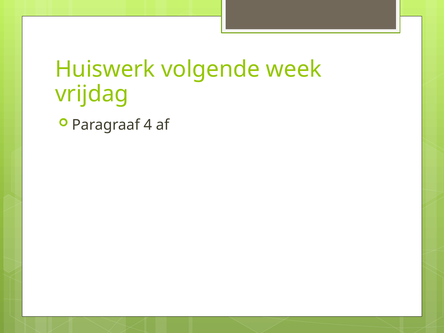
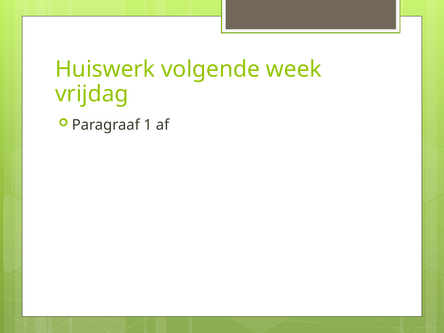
4: 4 -> 1 (148, 125)
